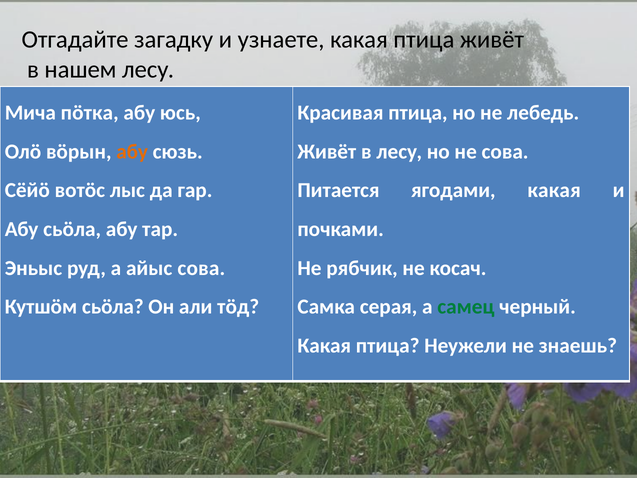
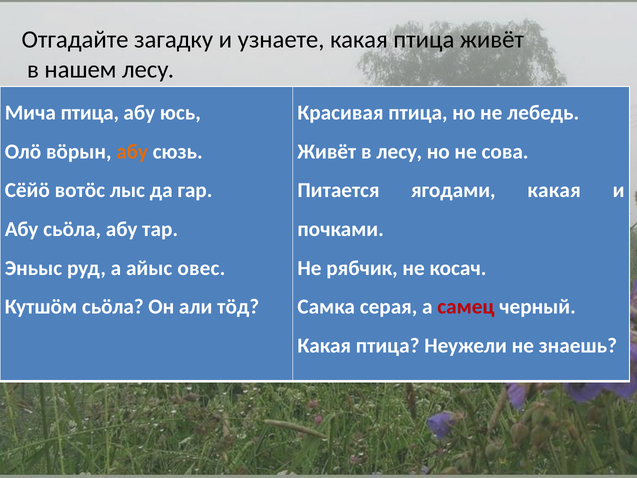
Мича пöтка: пöтка -> птица (90, 113)
айыс сова: сова -> овес (201, 268)
самец colour: green -> red (466, 307)
